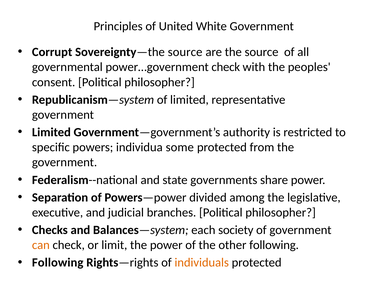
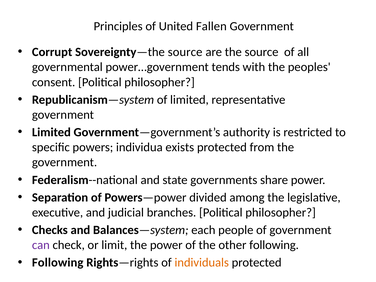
White: White -> Fallen (211, 26)
power…government check: check -> tends (226, 67)
some: some -> exists (180, 147)
society: society -> people (236, 230)
can colour: orange -> purple (41, 245)
